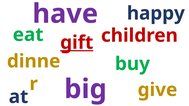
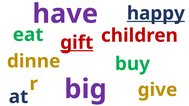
happy underline: none -> present (156, 13)
